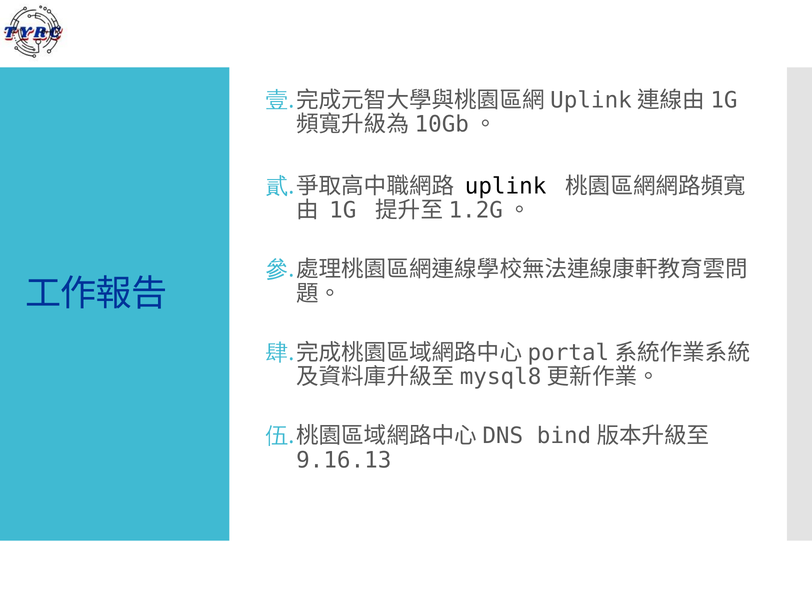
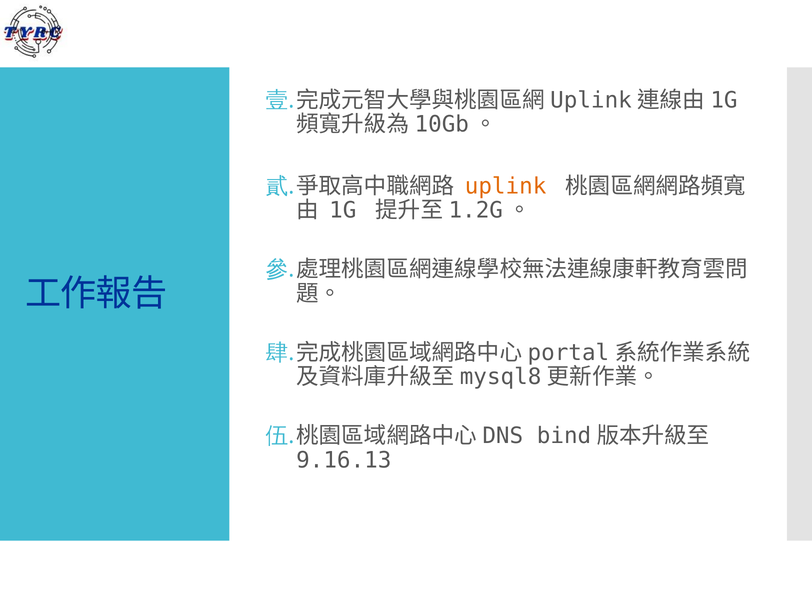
uplink colour: black -> orange (506, 186)
